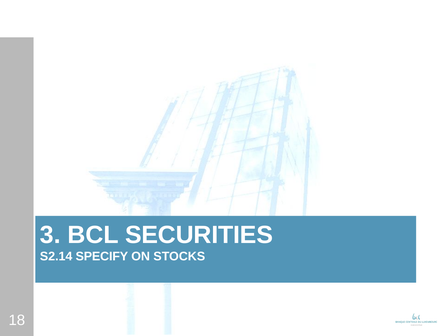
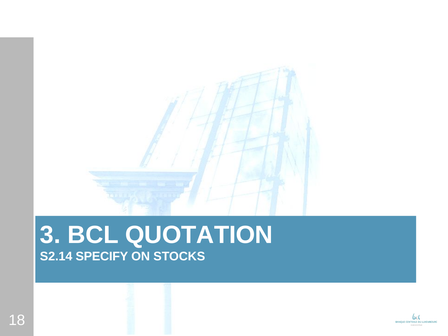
SECURITIES: SECURITIES -> QUOTATION (199, 235)
